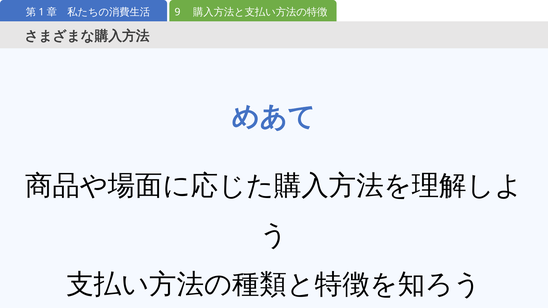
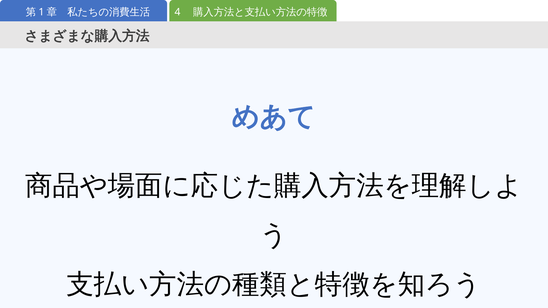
9: 9 -> 4 (178, 12)
